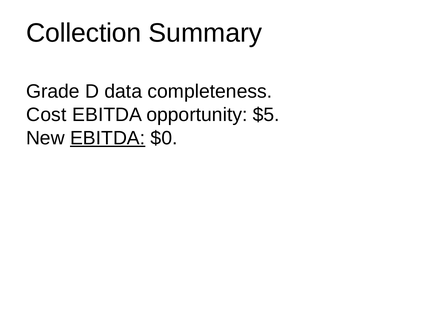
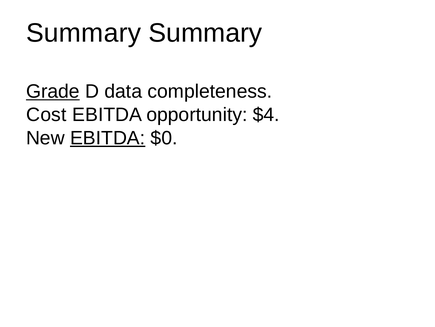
Collection: Collection -> Summary (84, 33)
Grade underline: none -> present (53, 91)
$5: $5 -> $4 (266, 114)
